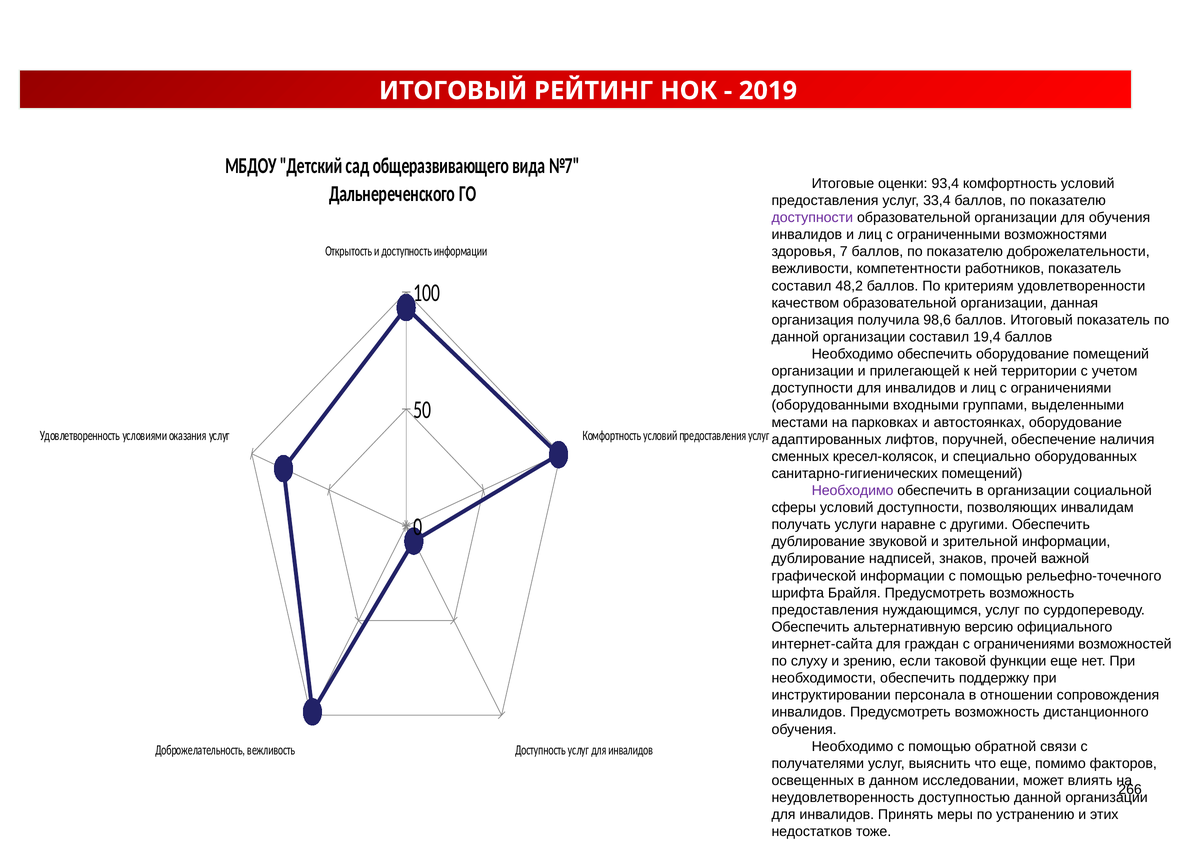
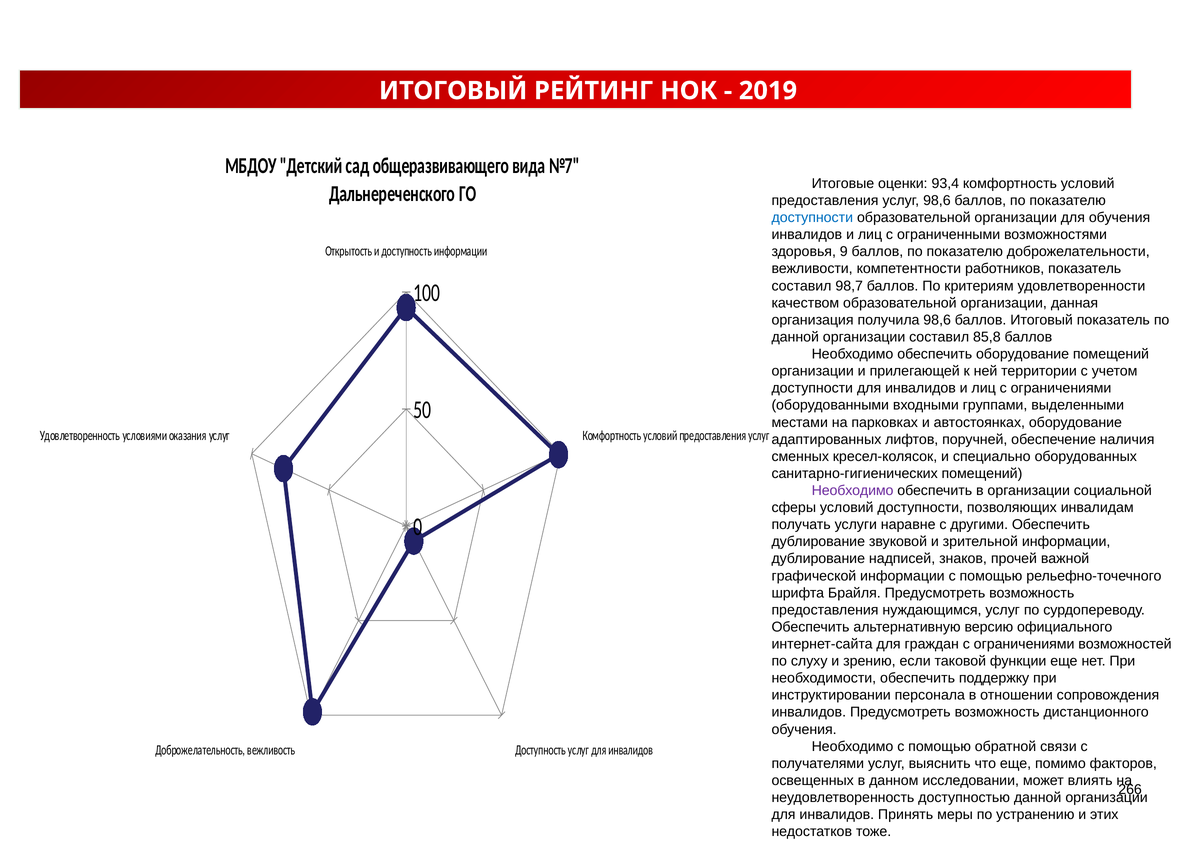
услуг 33,4: 33,4 -> 98,6 (937, 201)
доступности colour: purple -> blue (812, 218)
7: 7 -> 9 (844, 252)
48,2: 48,2 -> 98,7 (849, 286)
19,4: 19,4 -> 85,8 (987, 337)
